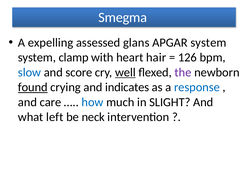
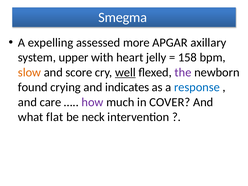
glans: glans -> more (136, 43)
APGAR system: system -> axillary (208, 43)
clamp: clamp -> upper (74, 57)
hair: hair -> jelly (156, 57)
126: 126 -> 158 (187, 57)
slow colour: blue -> orange (30, 72)
found underline: present -> none (33, 87)
how colour: blue -> purple (93, 102)
SLIGHT: SLIGHT -> COVER (170, 102)
left: left -> flat (55, 117)
